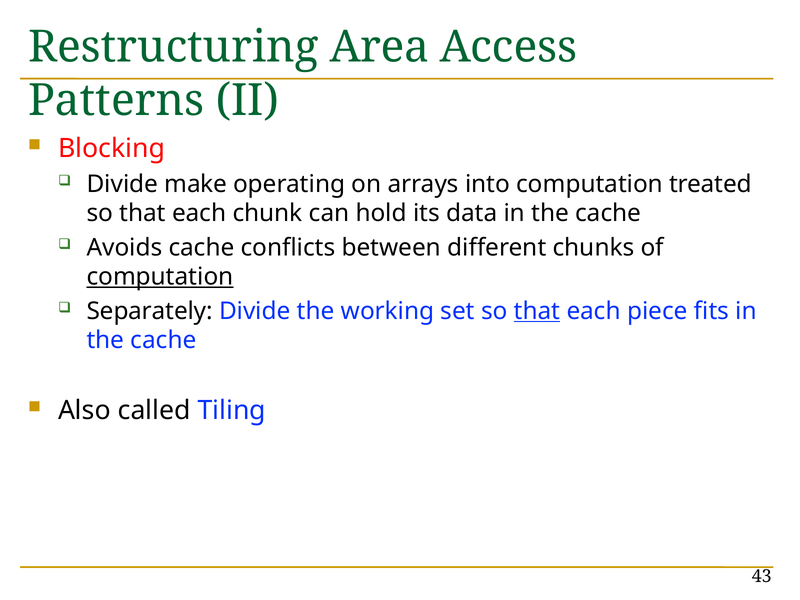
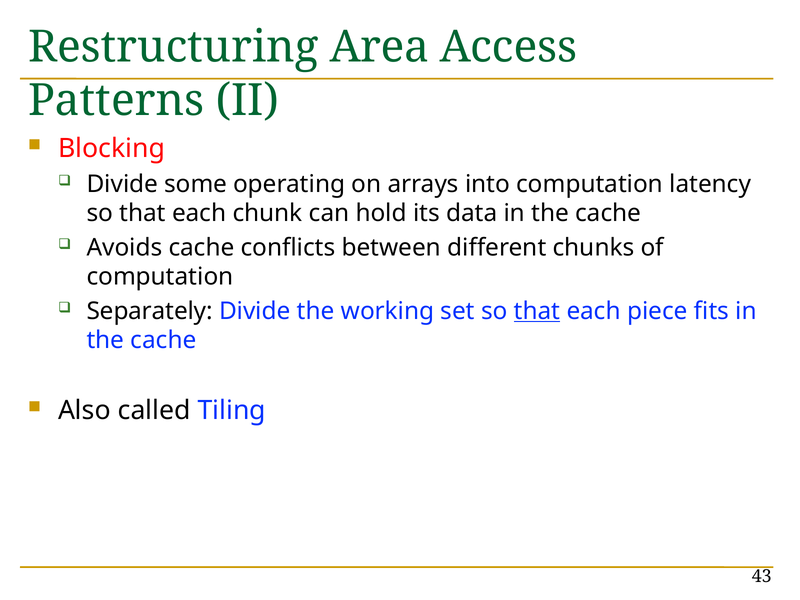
make: make -> some (196, 184)
treated: treated -> latency (710, 184)
computation underline: present -> none (160, 277)
